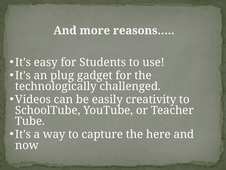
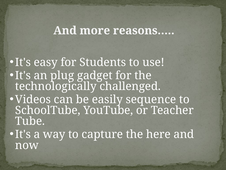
creativity: creativity -> sequence (151, 99)
